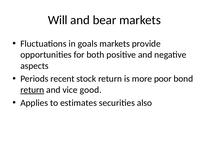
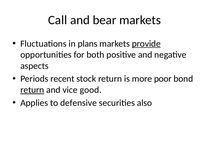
Will: Will -> Call (58, 20)
goals: goals -> plans (88, 44)
provide underline: none -> present (146, 44)
estimates: estimates -> defensive (78, 103)
